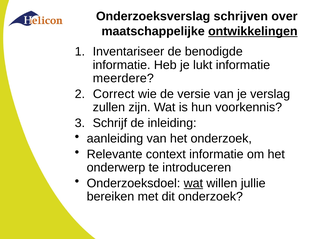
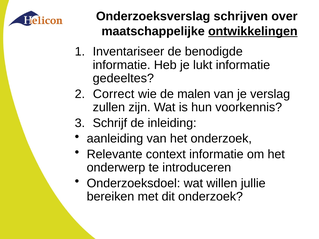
meerdere: meerdere -> gedeeltes (123, 78)
versie: versie -> malen (194, 94)
wat underline: present -> none (193, 183)
